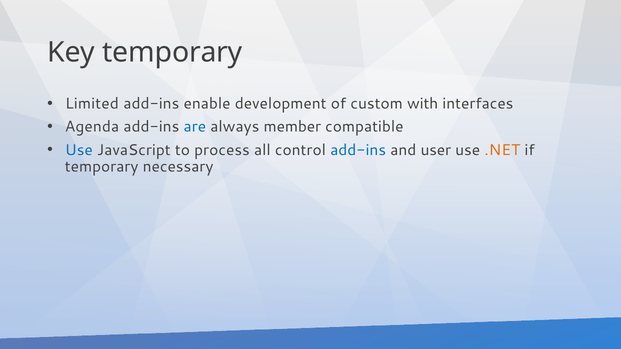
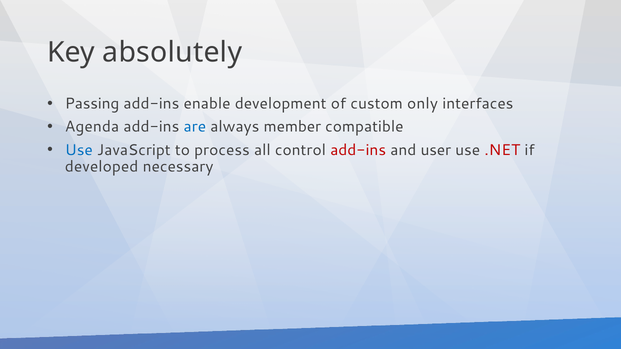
Key temporary: temporary -> absolutely (172, 52)
Limited: Limited -> Passing (92, 104)
with: with -> only (423, 104)
add-ins colour: blue -> red (358, 150)
.NET colour: orange -> red (502, 150)
temporary: temporary -> developed (102, 167)
